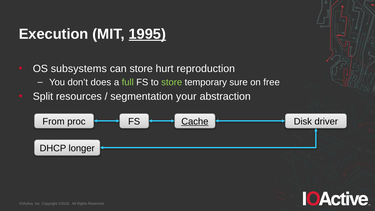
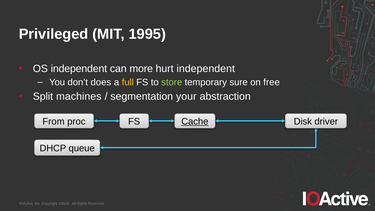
Execution: Execution -> Privileged (54, 34)
1995 underline: present -> none (147, 34)
OS subsystems: subsystems -> independent (79, 69)
can store: store -> more (141, 69)
hurt reproduction: reproduction -> independent (206, 69)
full colour: light green -> yellow (128, 82)
resources: resources -> machines (79, 96)
longer: longer -> queue (82, 148)
